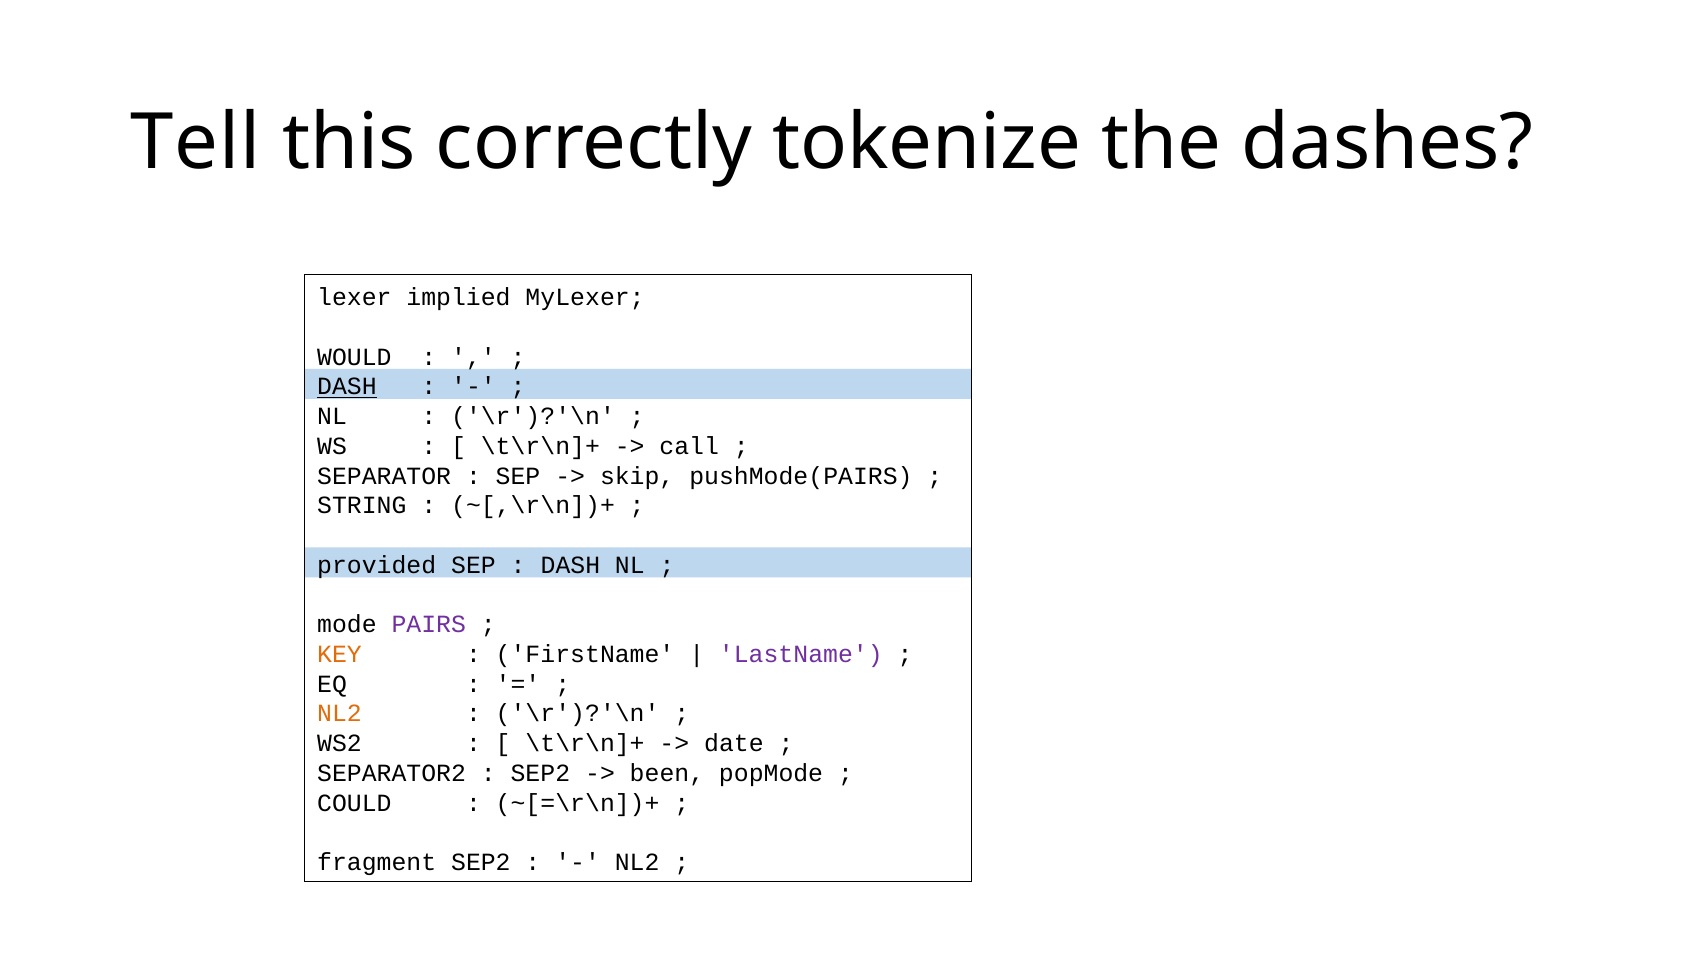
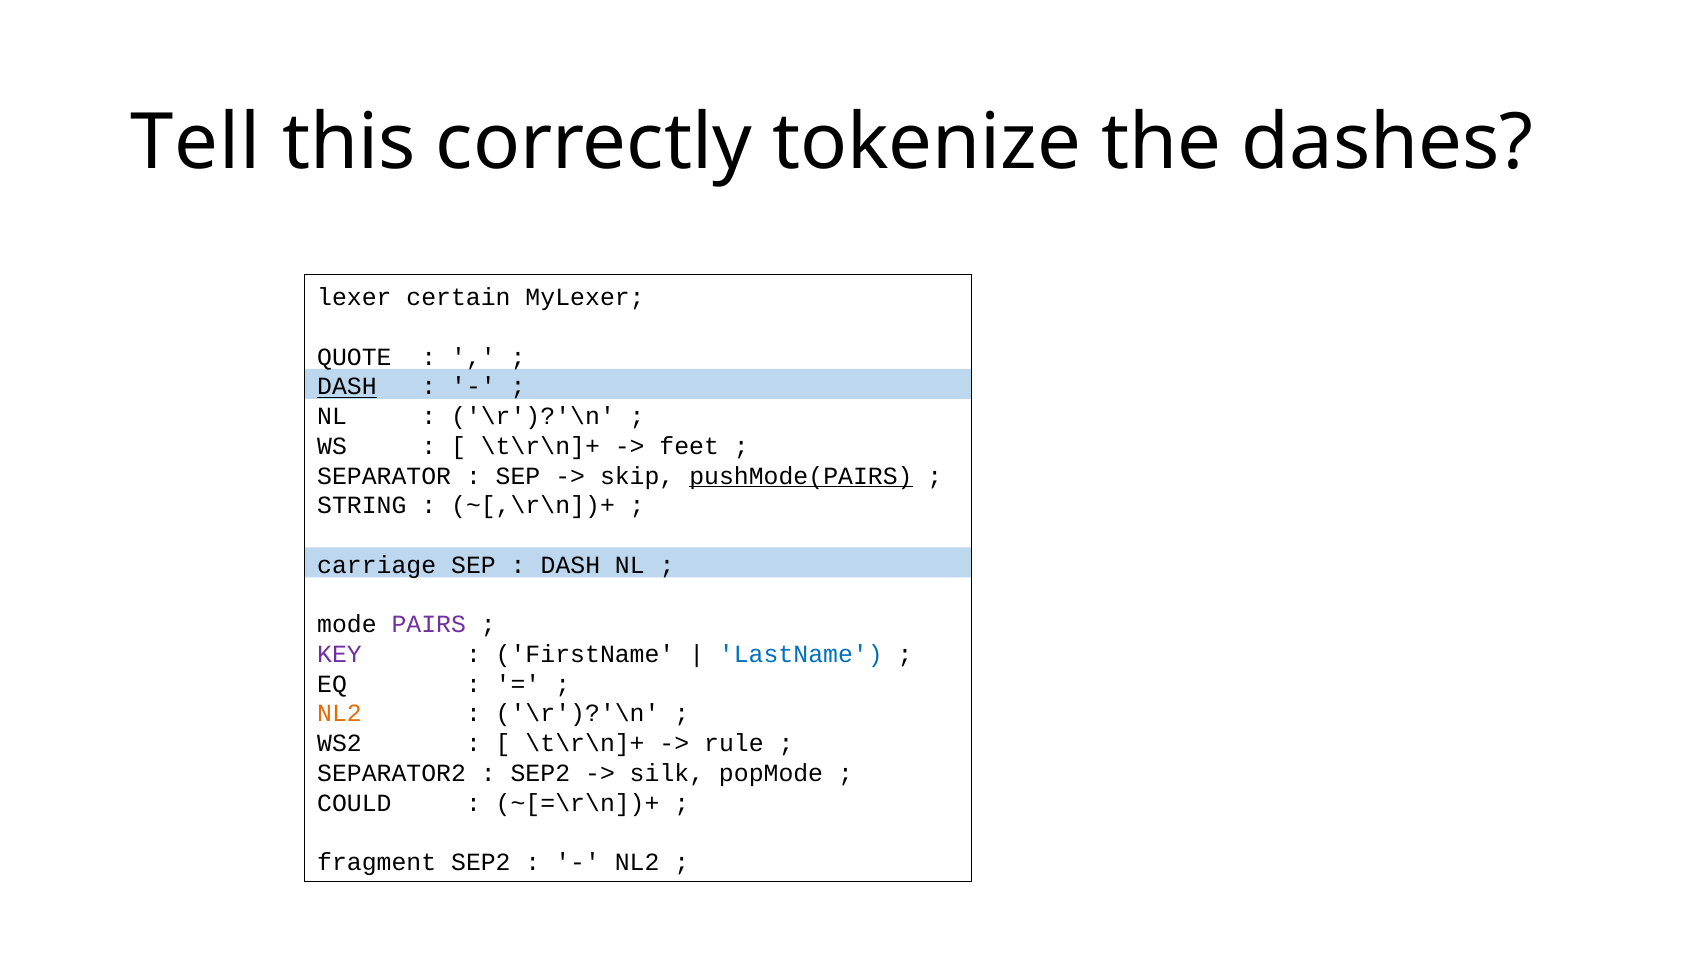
implied: implied -> certain (459, 298)
WOULD: WOULD -> QUOTE (354, 357)
call: call -> feet (689, 446)
pushMode(PAIRS underline: none -> present (801, 476)
provided: provided -> carriage (377, 565)
KEY colour: orange -> purple (340, 654)
LastName colour: purple -> blue (801, 654)
date: date -> rule (734, 744)
been: been -> silk (667, 773)
